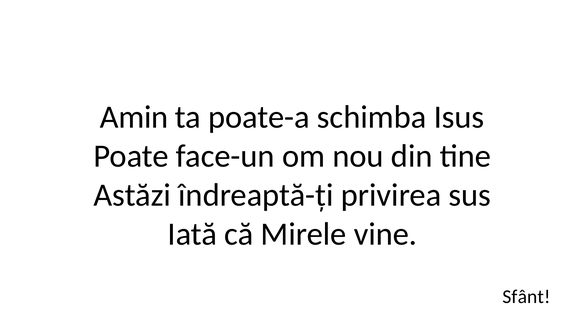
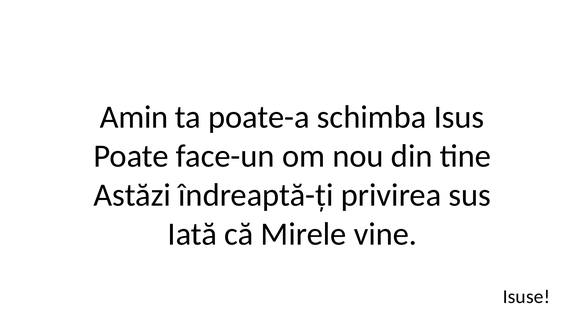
Sfânt: Sfânt -> Isuse (526, 297)
